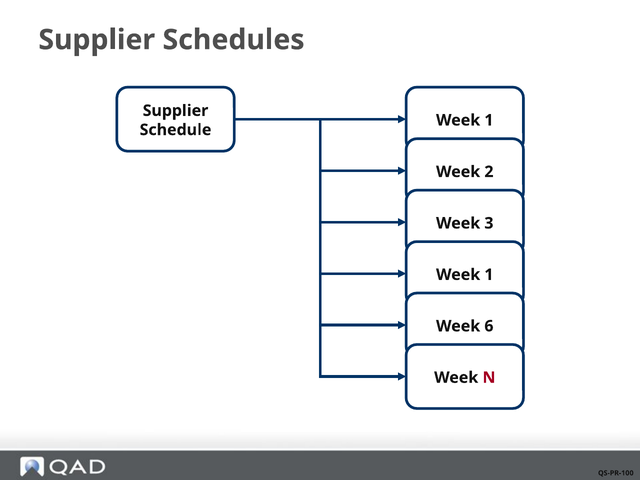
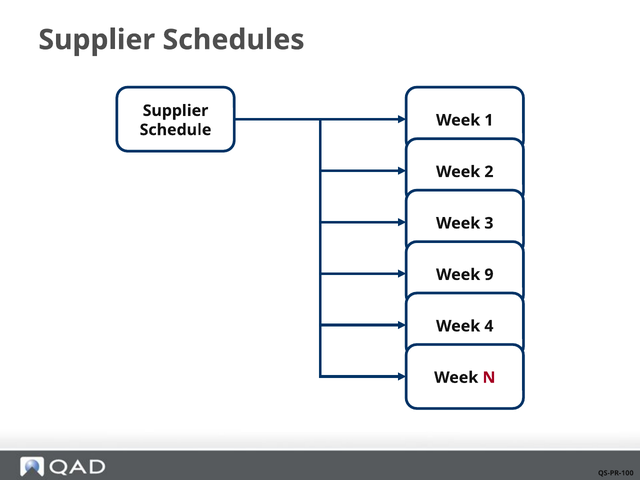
1: 1 -> 9 (489, 275)
6: 6 -> 4 (489, 326)
